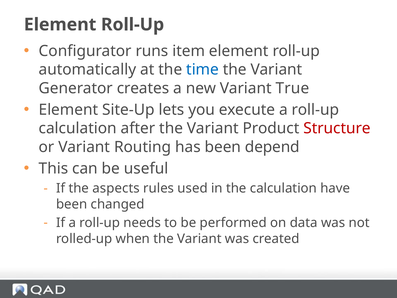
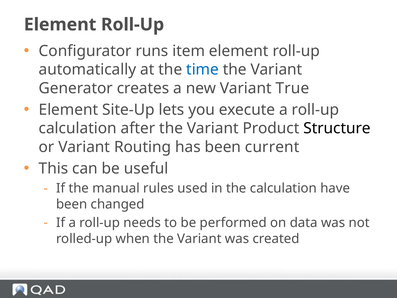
Structure colour: red -> black (337, 128)
depend: depend -> current (272, 147)
aspects: aspects -> manual (116, 188)
